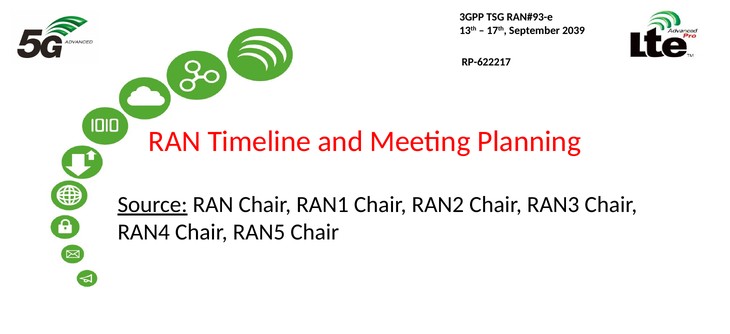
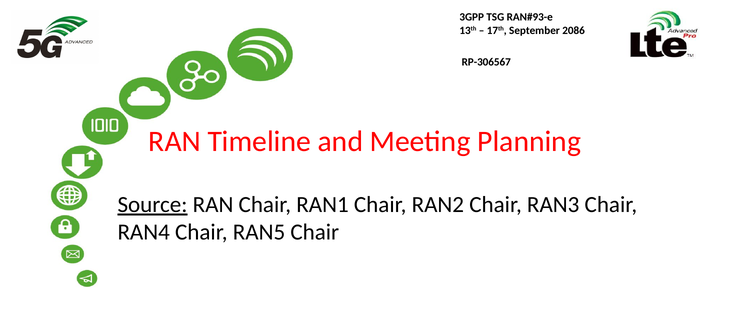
2039: 2039 -> 2086 (574, 30)
RP-622217: RP-622217 -> RP-306567 (486, 62)
